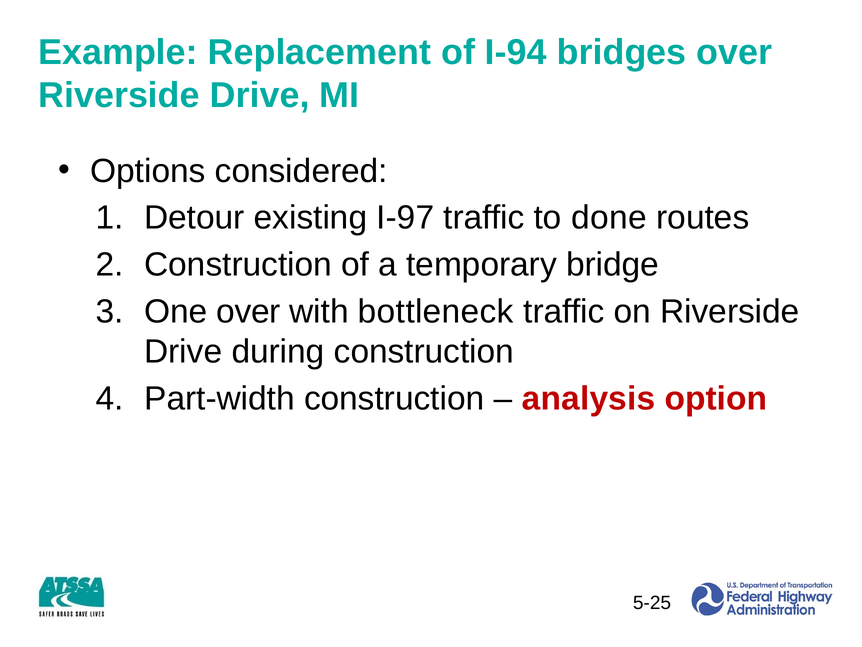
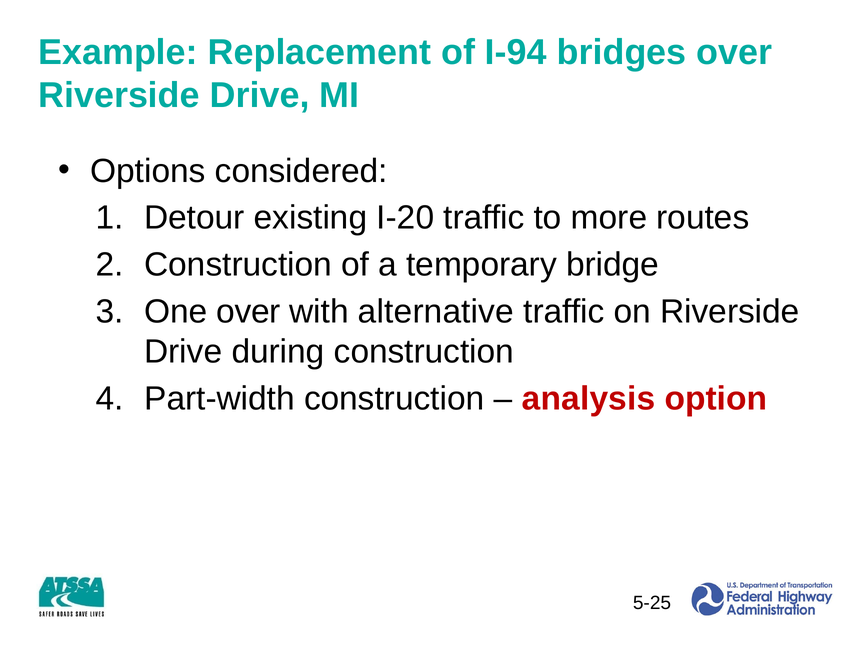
I-97: I-97 -> I-20 (405, 218)
done: done -> more (609, 218)
bottleneck: bottleneck -> alternative (436, 311)
